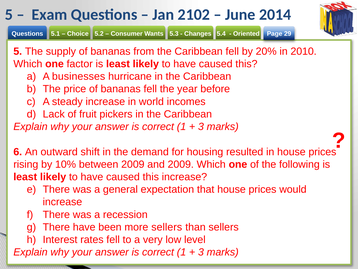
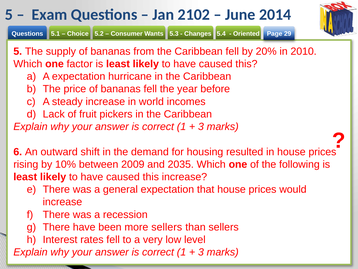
A businesses: businesses -> expectation (79, 76)
and 2009: 2009 -> 2035 (181, 164)
